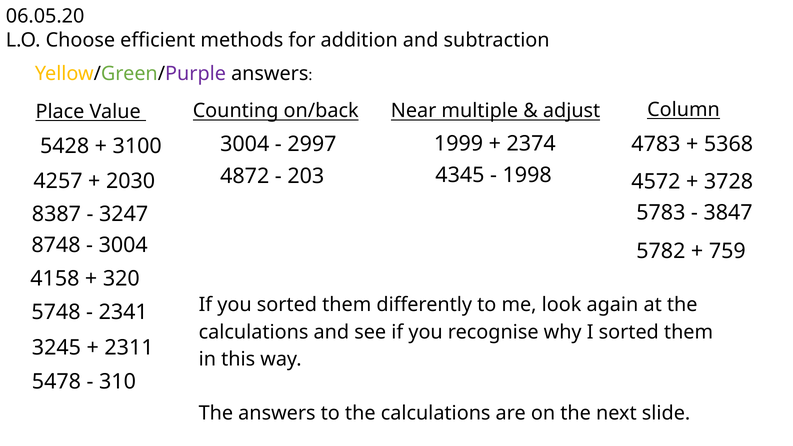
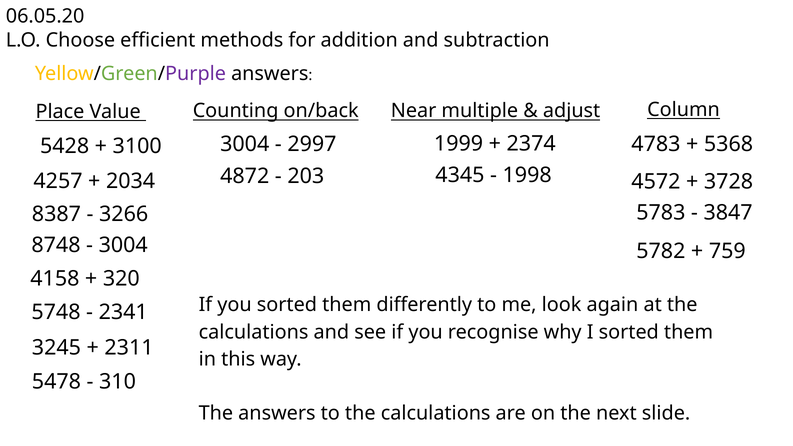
2030: 2030 -> 2034 (131, 181)
3247: 3247 -> 3266 (124, 214)
